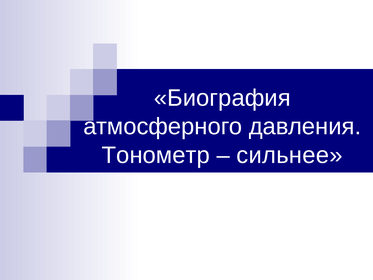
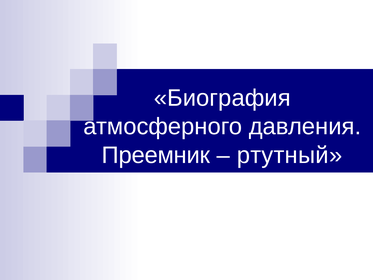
Тонометр: Тонометр -> Преемник (156, 155)
сильнее: сильнее -> ртутный (290, 155)
